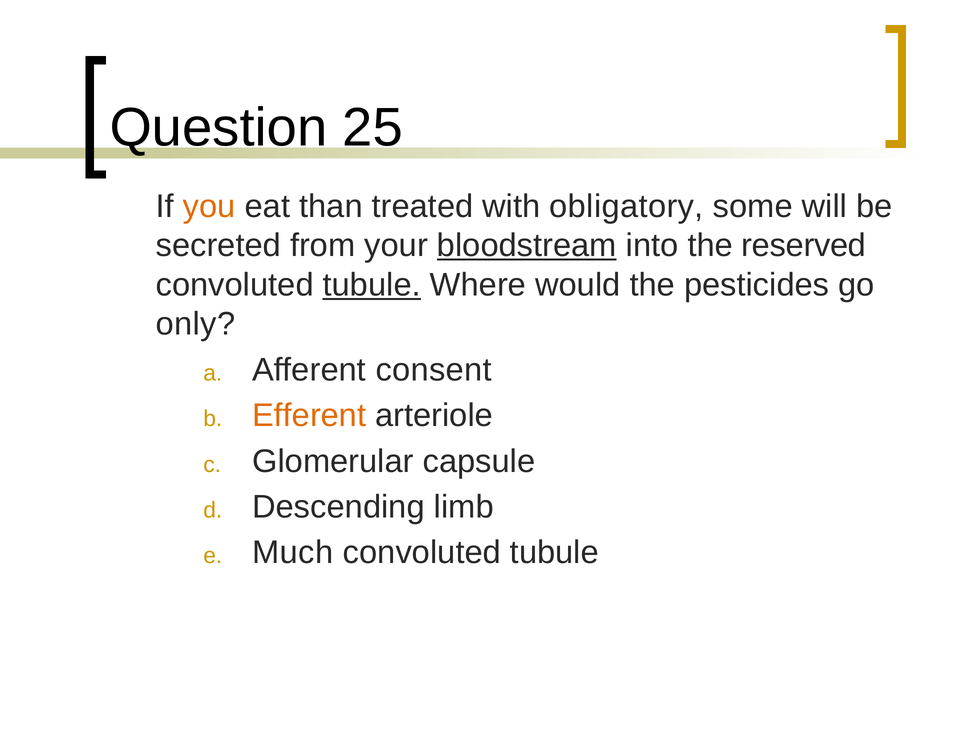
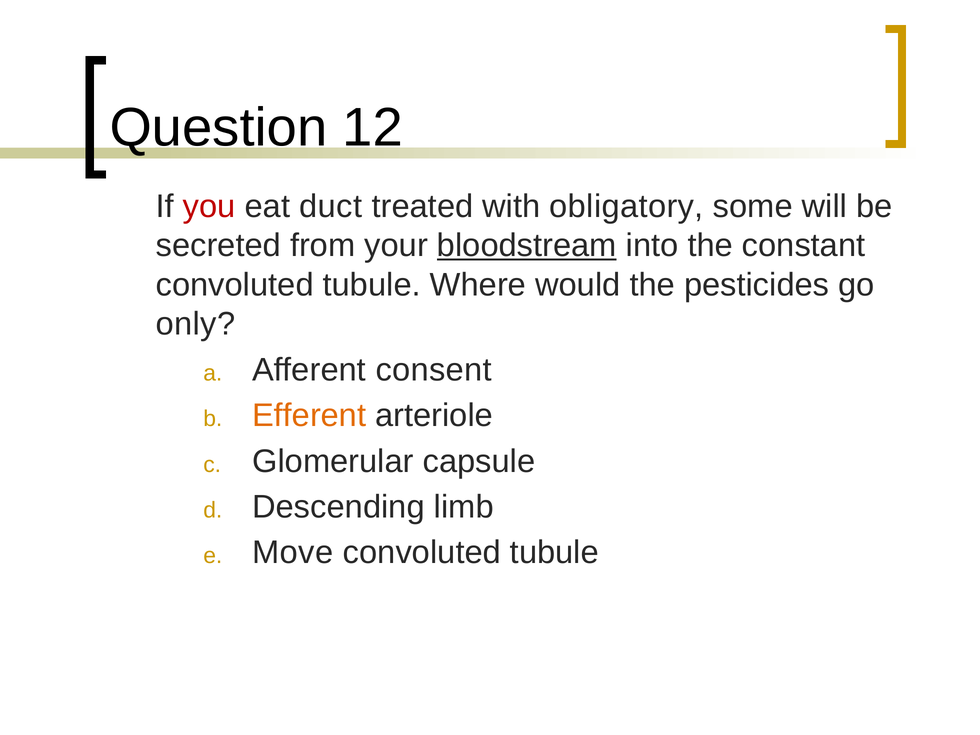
25: 25 -> 12 (373, 128)
you colour: orange -> red (209, 206)
than: than -> duct (331, 206)
reserved: reserved -> constant (804, 246)
tubule underline: present -> none (372, 285)
Much: Much -> Move (293, 553)
